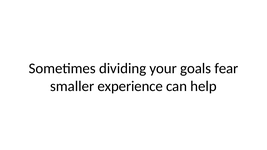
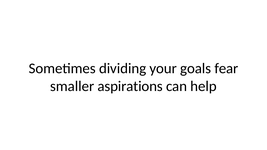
experience: experience -> aspirations (130, 86)
